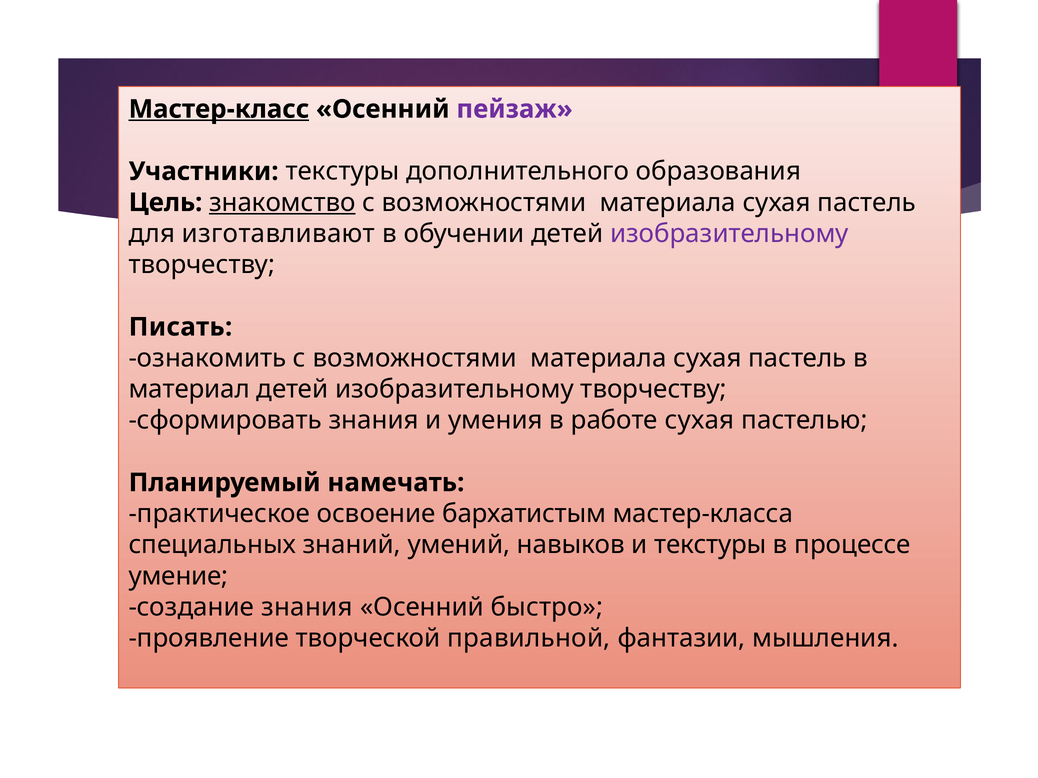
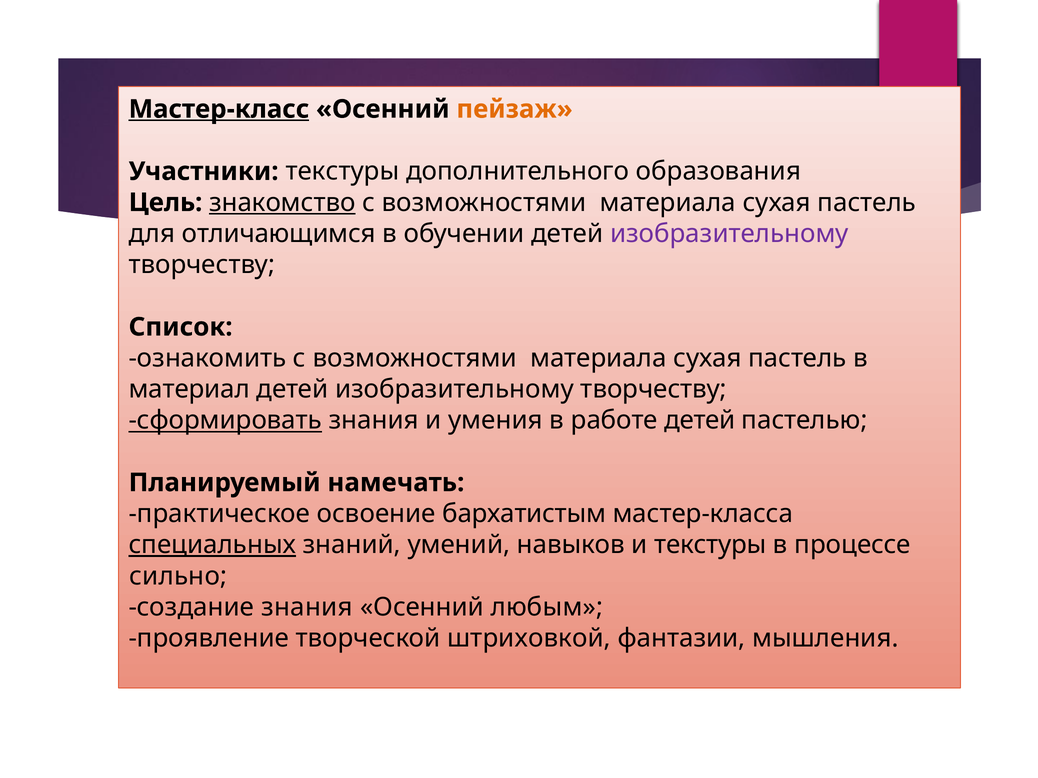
пейзаж colour: purple -> orange (514, 109)
изготавливают: изготавливают -> отличающимся (279, 234)
Писать: Писать -> Список (181, 327)
сформировать underline: none -> present (225, 421)
работе сухая: сухая -> детей (700, 421)
специальных underline: none -> present (212, 545)
умение: умение -> сильно (178, 576)
быстро: быстро -> любым (547, 607)
правильной: правильной -> штриховкой (529, 639)
